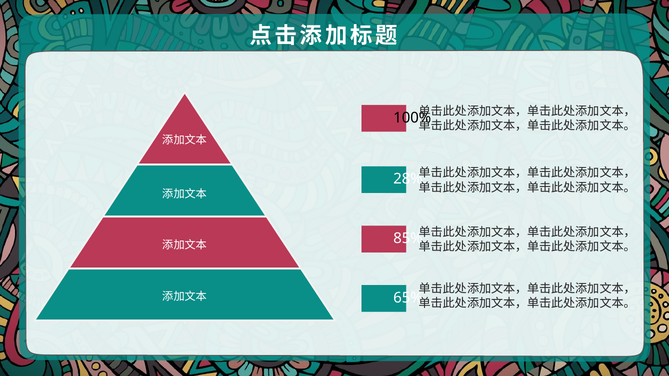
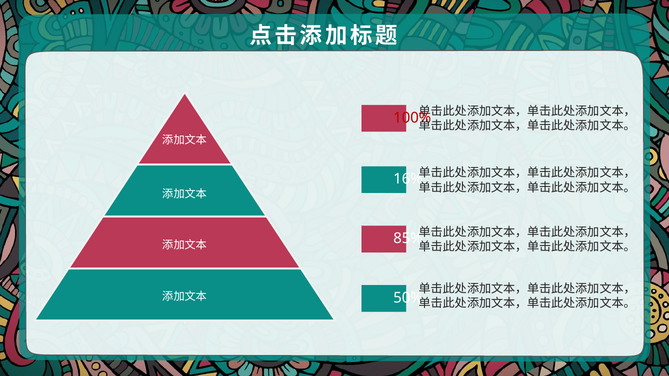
100% colour: black -> red (412, 118)
28%: 28% -> 16% (408, 179)
65%: 65% -> 50% (408, 298)
